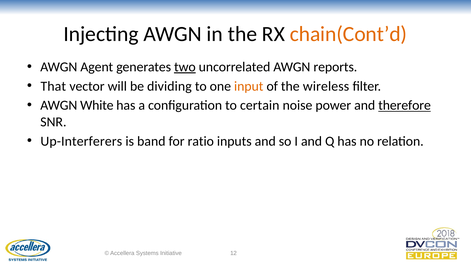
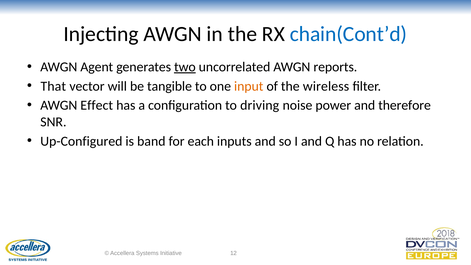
chain(Cont’d colour: orange -> blue (348, 34)
dividing: dividing -> tangible (170, 86)
White: White -> Effect (97, 105)
certain: certain -> driving (260, 105)
therefore underline: present -> none (405, 105)
Up-Interferers: Up-Interferers -> Up-Configured (81, 141)
ratio: ratio -> each (201, 141)
